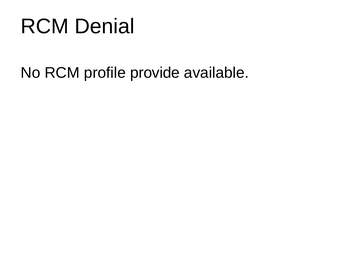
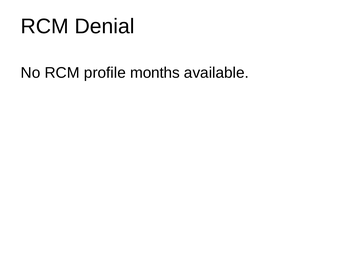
provide: provide -> months (155, 73)
